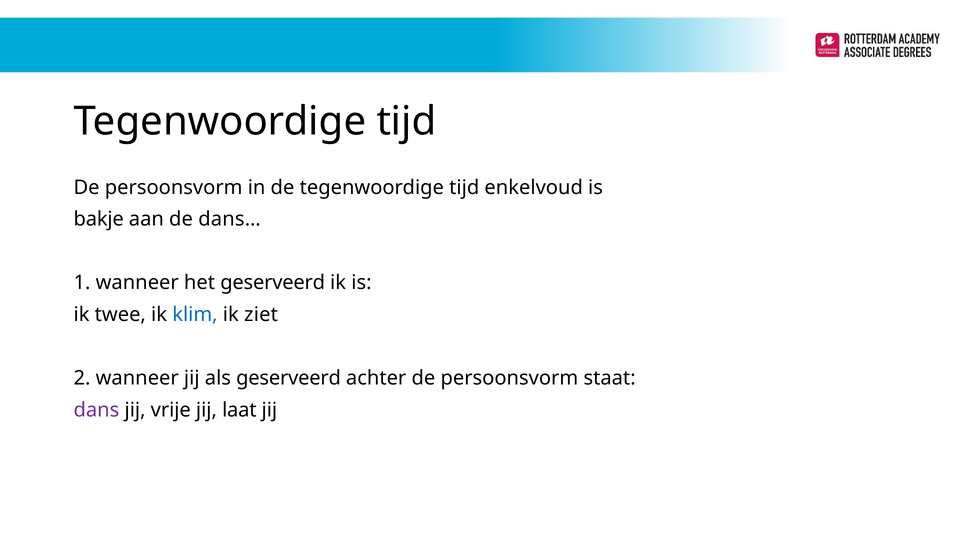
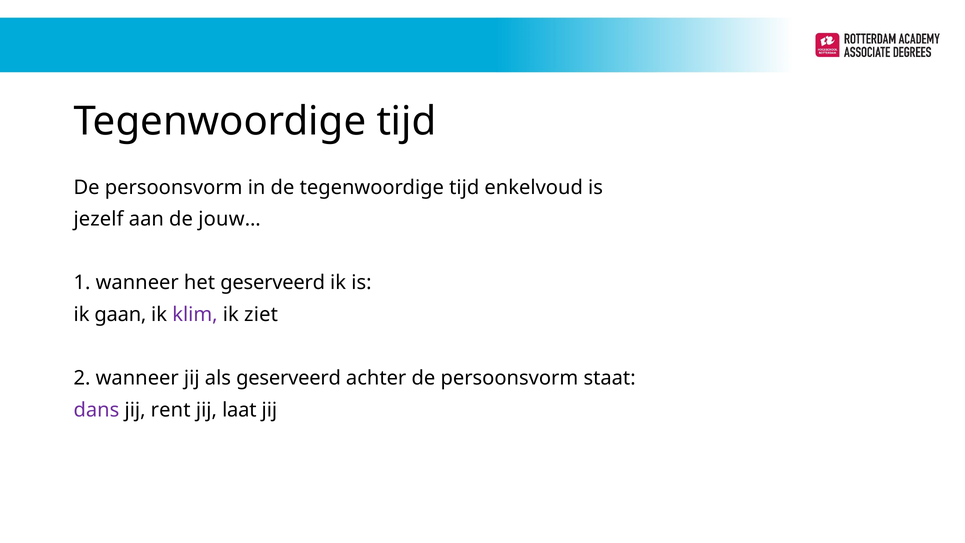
bakje: bakje -> jezelf (99, 219)
dans…: dans… -> jouw… (230, 219)
twee: twee -> gaan (120, 314)
klim colour: blue -> purple (195, 314)
vrije: vrije -> rent (171, 410)
